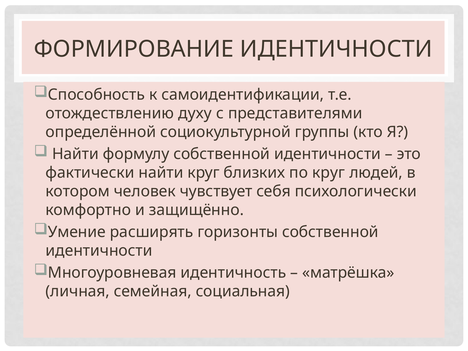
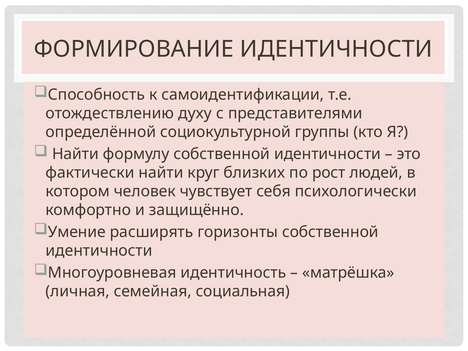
по круг: круг -> рост (329, 173)
